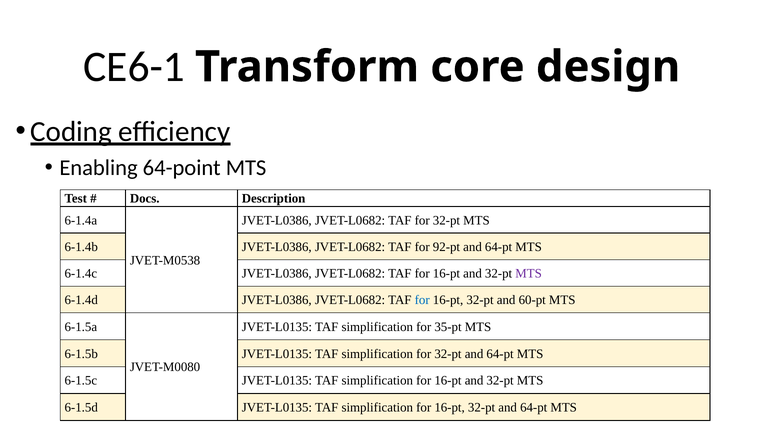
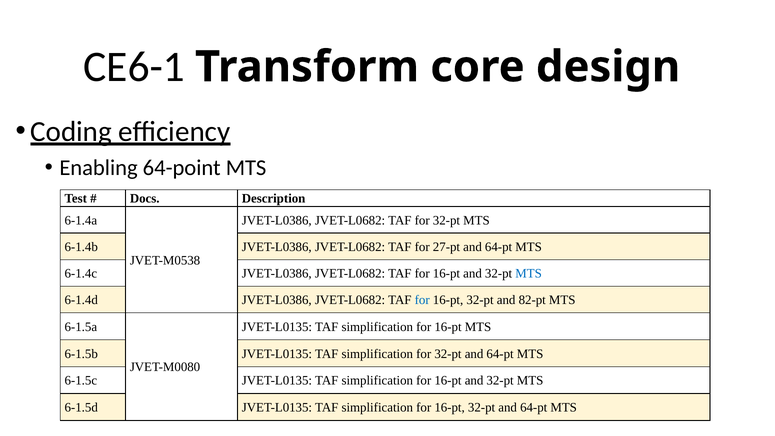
92-pt: 92-pt -> 27-pt (446, 247)
MTS colour: purple -> blue (529, 274)
60-pt: 60-pt -> 82-pt (532, 300)
35-pt: 35-pt -> 16-pt (448, 327)
